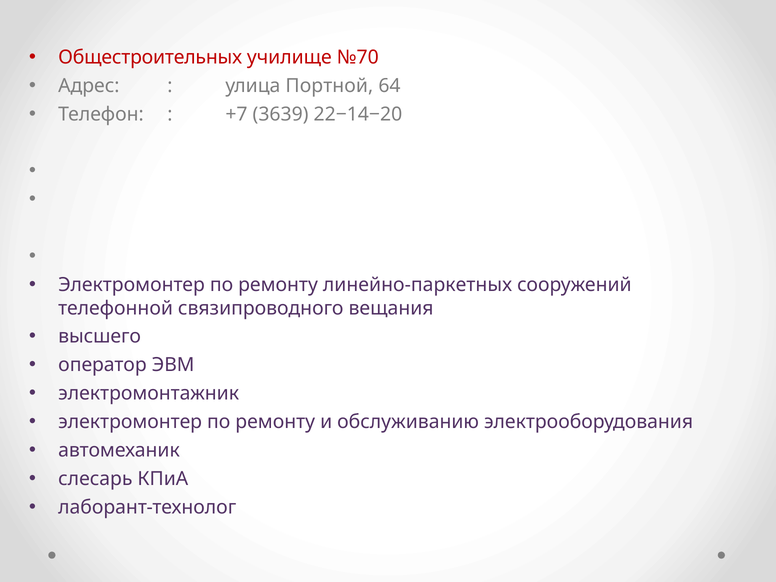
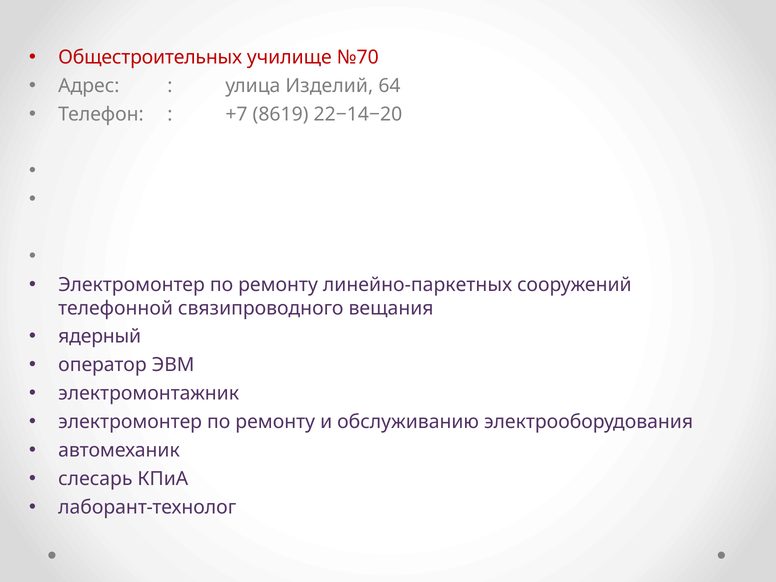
Портной: Портной -> Изделий (329, 86)
3639: 3639 -> 8619 (281, 114)
высшего: высшего -> ядерный (100, 337)
